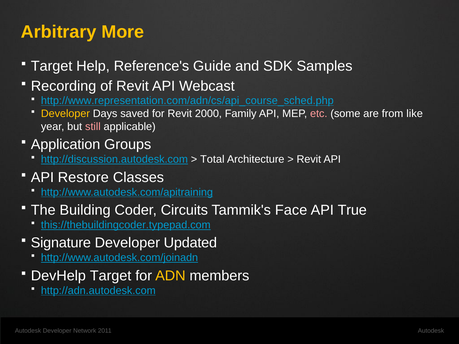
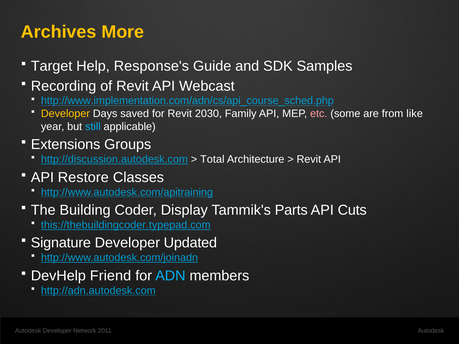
Arbitrary: Arbitrary -> Archives (59, 32)
Reference's: Reference's -> Response's (151, 66)
http://www.representation.com/adn/cs/api_course_sched.php: http://www.representation.com/adn/cs/api_course_sched.php -> http://www.implementation.com/adn/cs/api_course_sched.php (187, 101)
2000: 2000 -> 2030 (208, 114)
still colour: pink -> light blue (93, 127)
Application: Application -> Extensions (66, 145)
Circuits: Circuits -> Display (184, 210)
Face: Face -> Parts (291, 210)
True: True -> Cuts (352, 210)
DevHelp Target: Target -> Friend (111, 276)
ADN colour: yellow -> light blue (170, 276)
